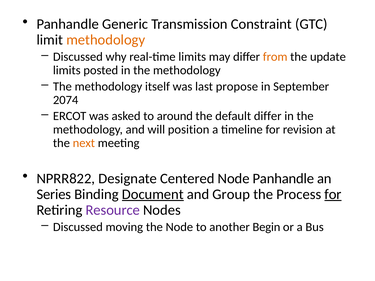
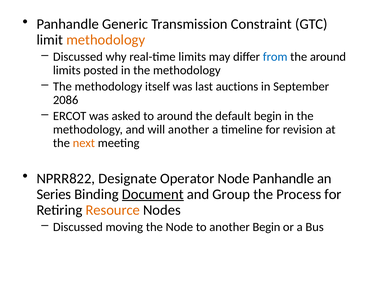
from colour: orange -> blue (275, 57)
the update: update -> around (328, 57)
propose: propose -> auctions (237, 87)
2074: 2074 -> 2086 (66, 100)
default differ: differ -> begin (268, 116)
will position: position -> another (189, 130)
Centered: Centered -> Operator (187, 179)
for underline: present -> none (333, 194)
Resource colour: purple -> orange (113, 210)
